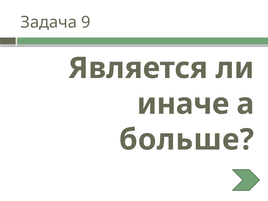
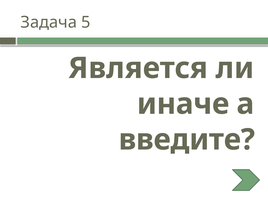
9: 9 -> 5 (86, 22)
больше: больше -> введите (187, 140)
